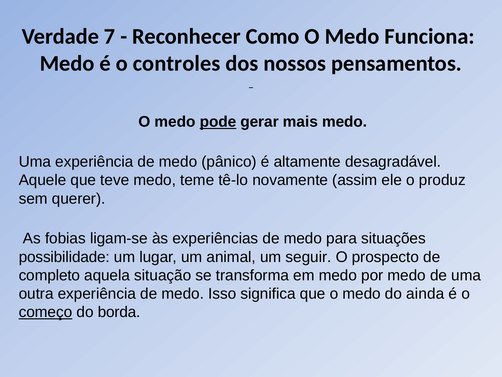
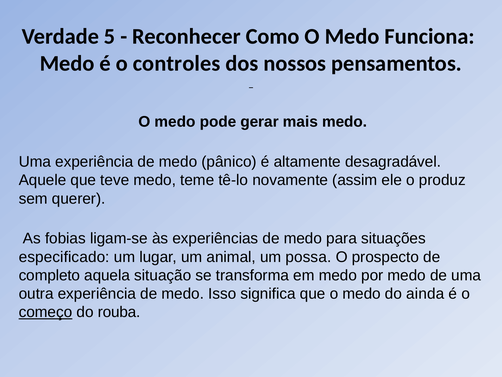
7: 7 -> 5 (110, 36)
pode underline: present -> none (218, 122)
possibilidade: possibilidade -> especificado (64, 257)
seguir: seguir -> possa (308, 257)
borda: borda -> rouba (119, 312)
